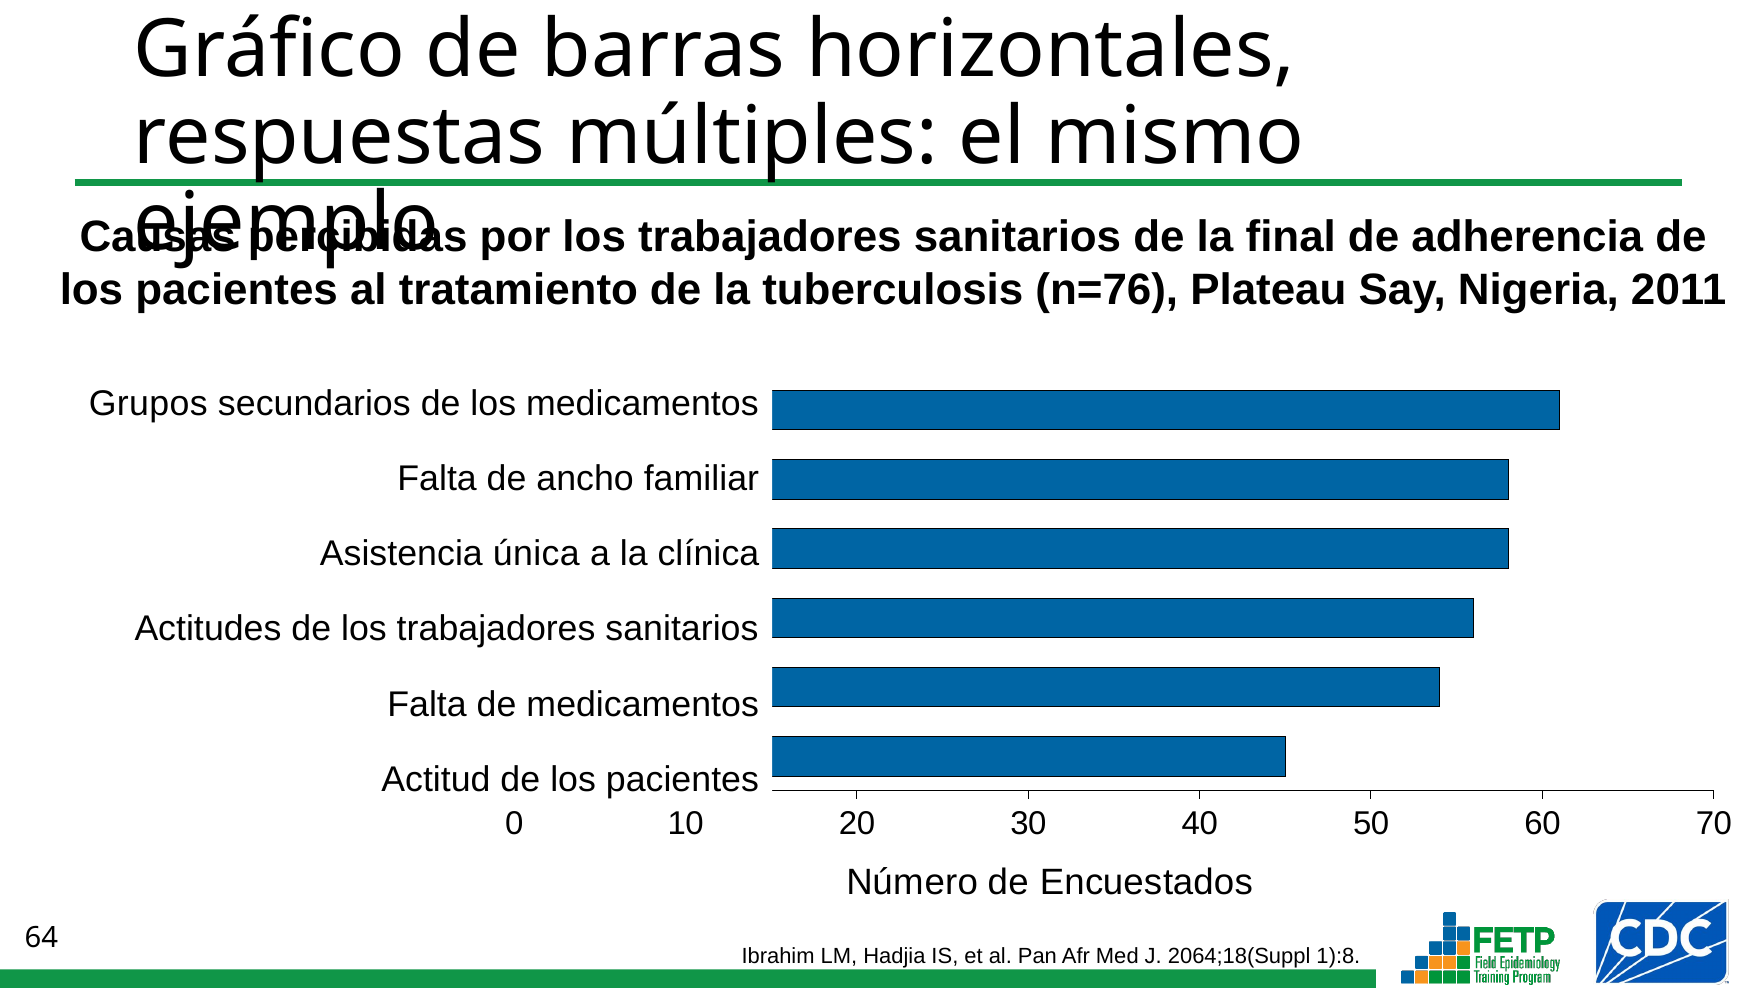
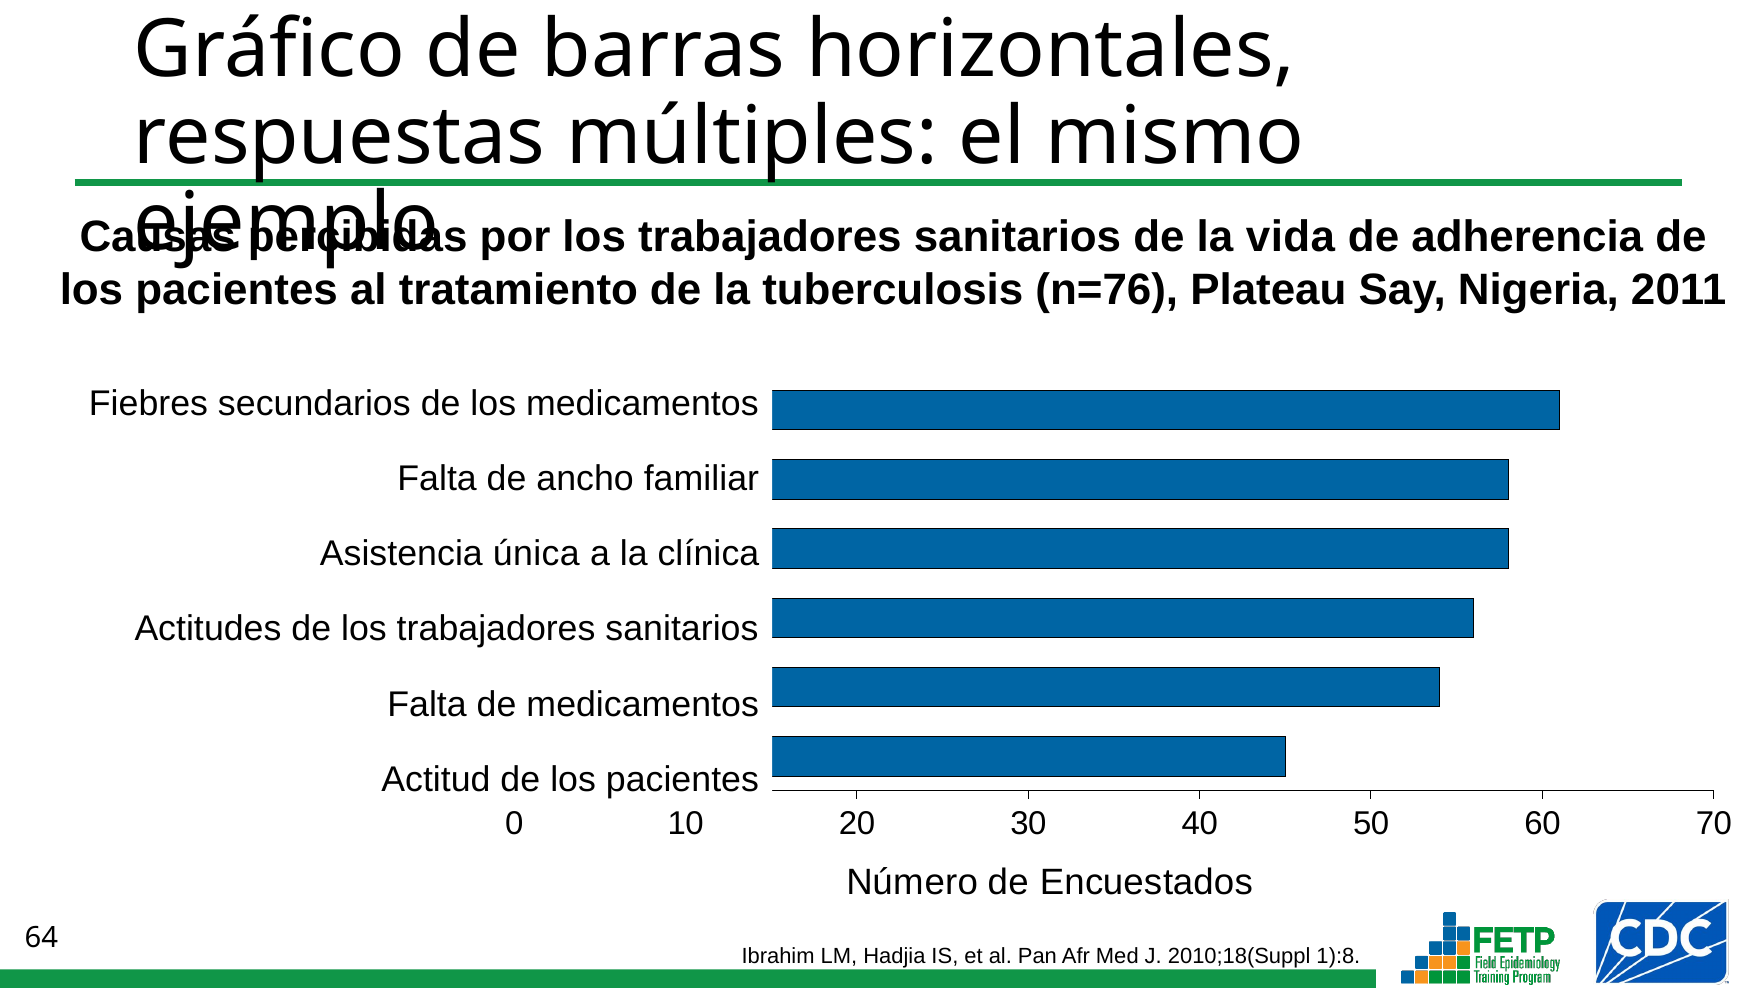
final: final -> vida (1291, 237)
Grupos: Grupos -> Fiebres (148, 404)
2064;18(Suppl: 2064;18(Suppl -> 2010;18(Suppl (1239, 956)
